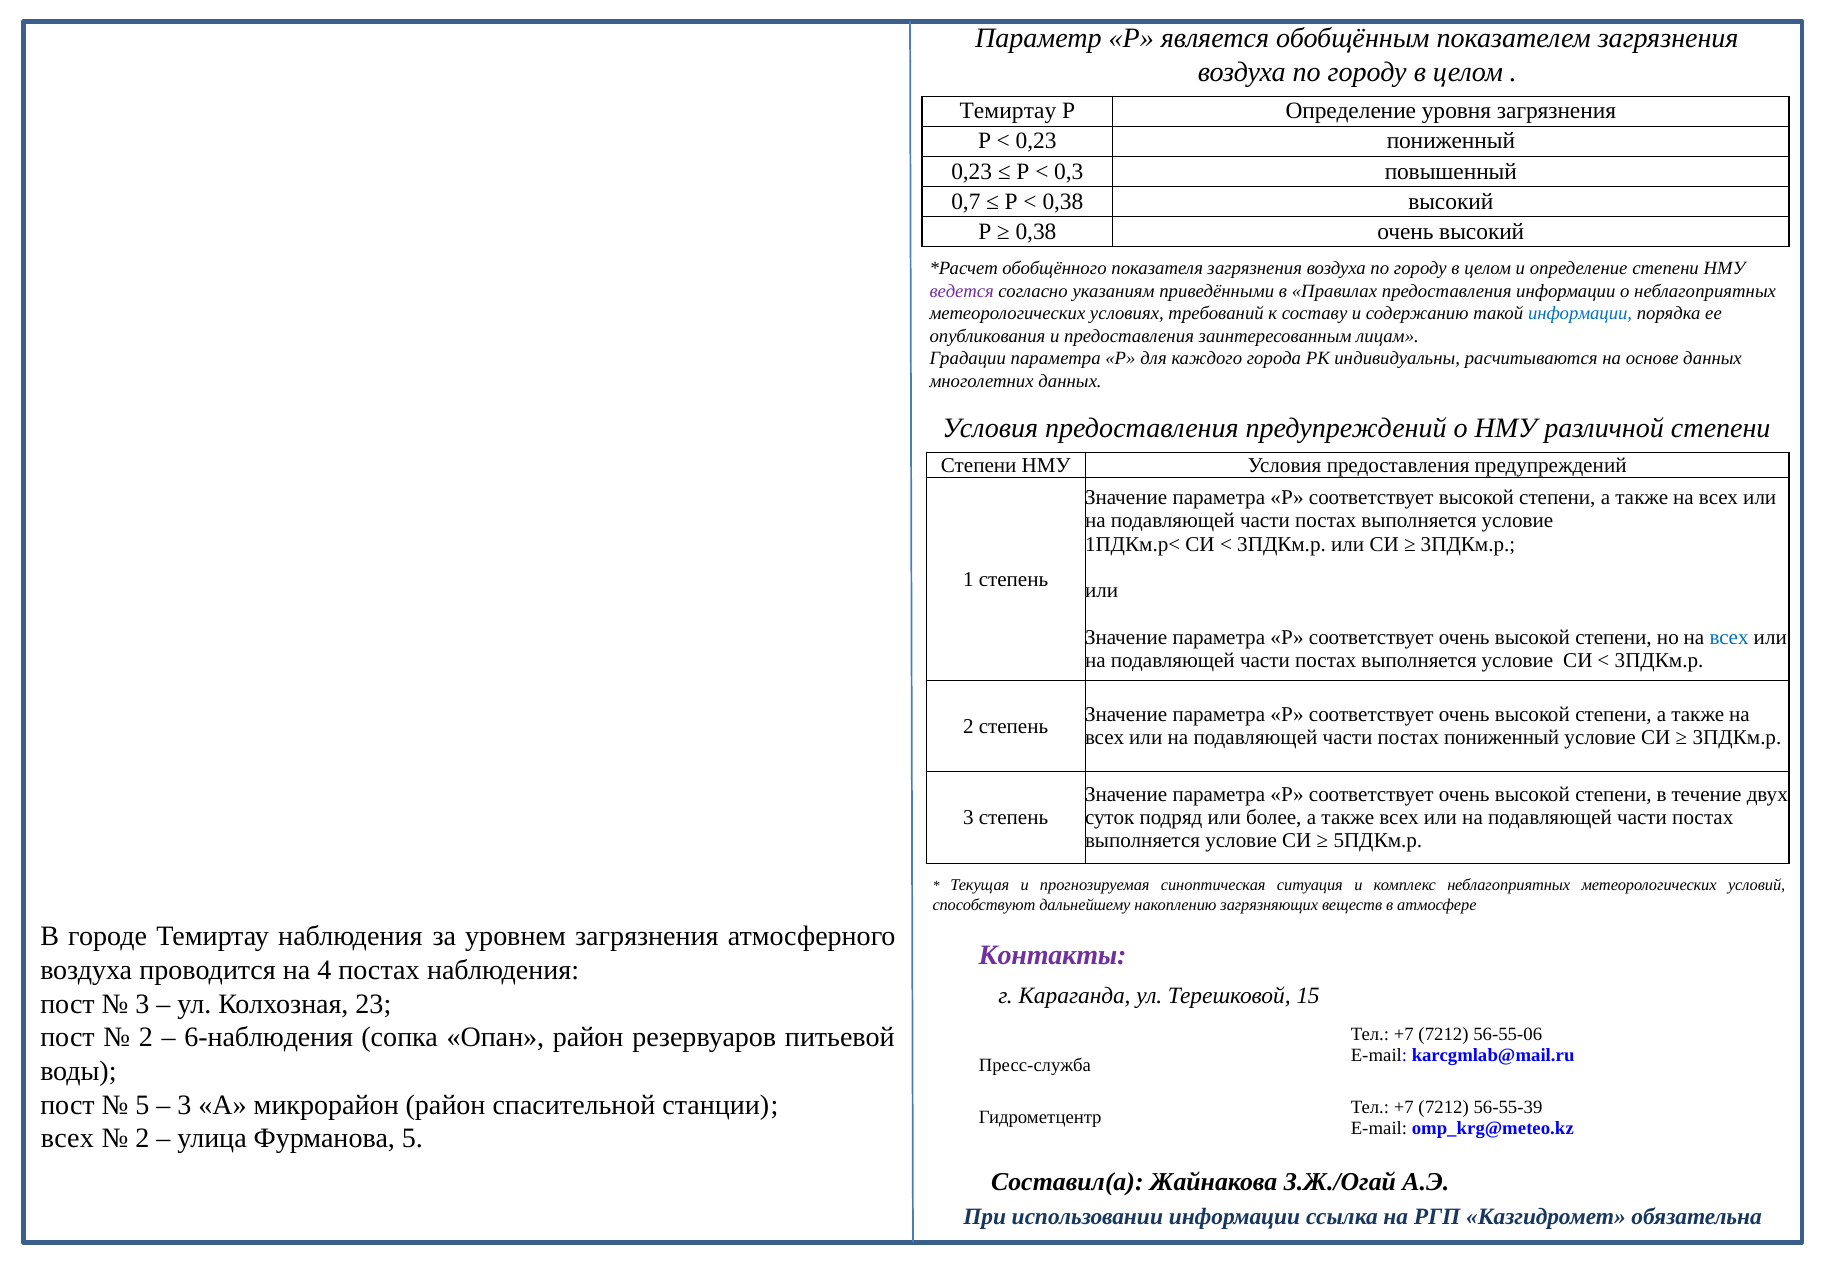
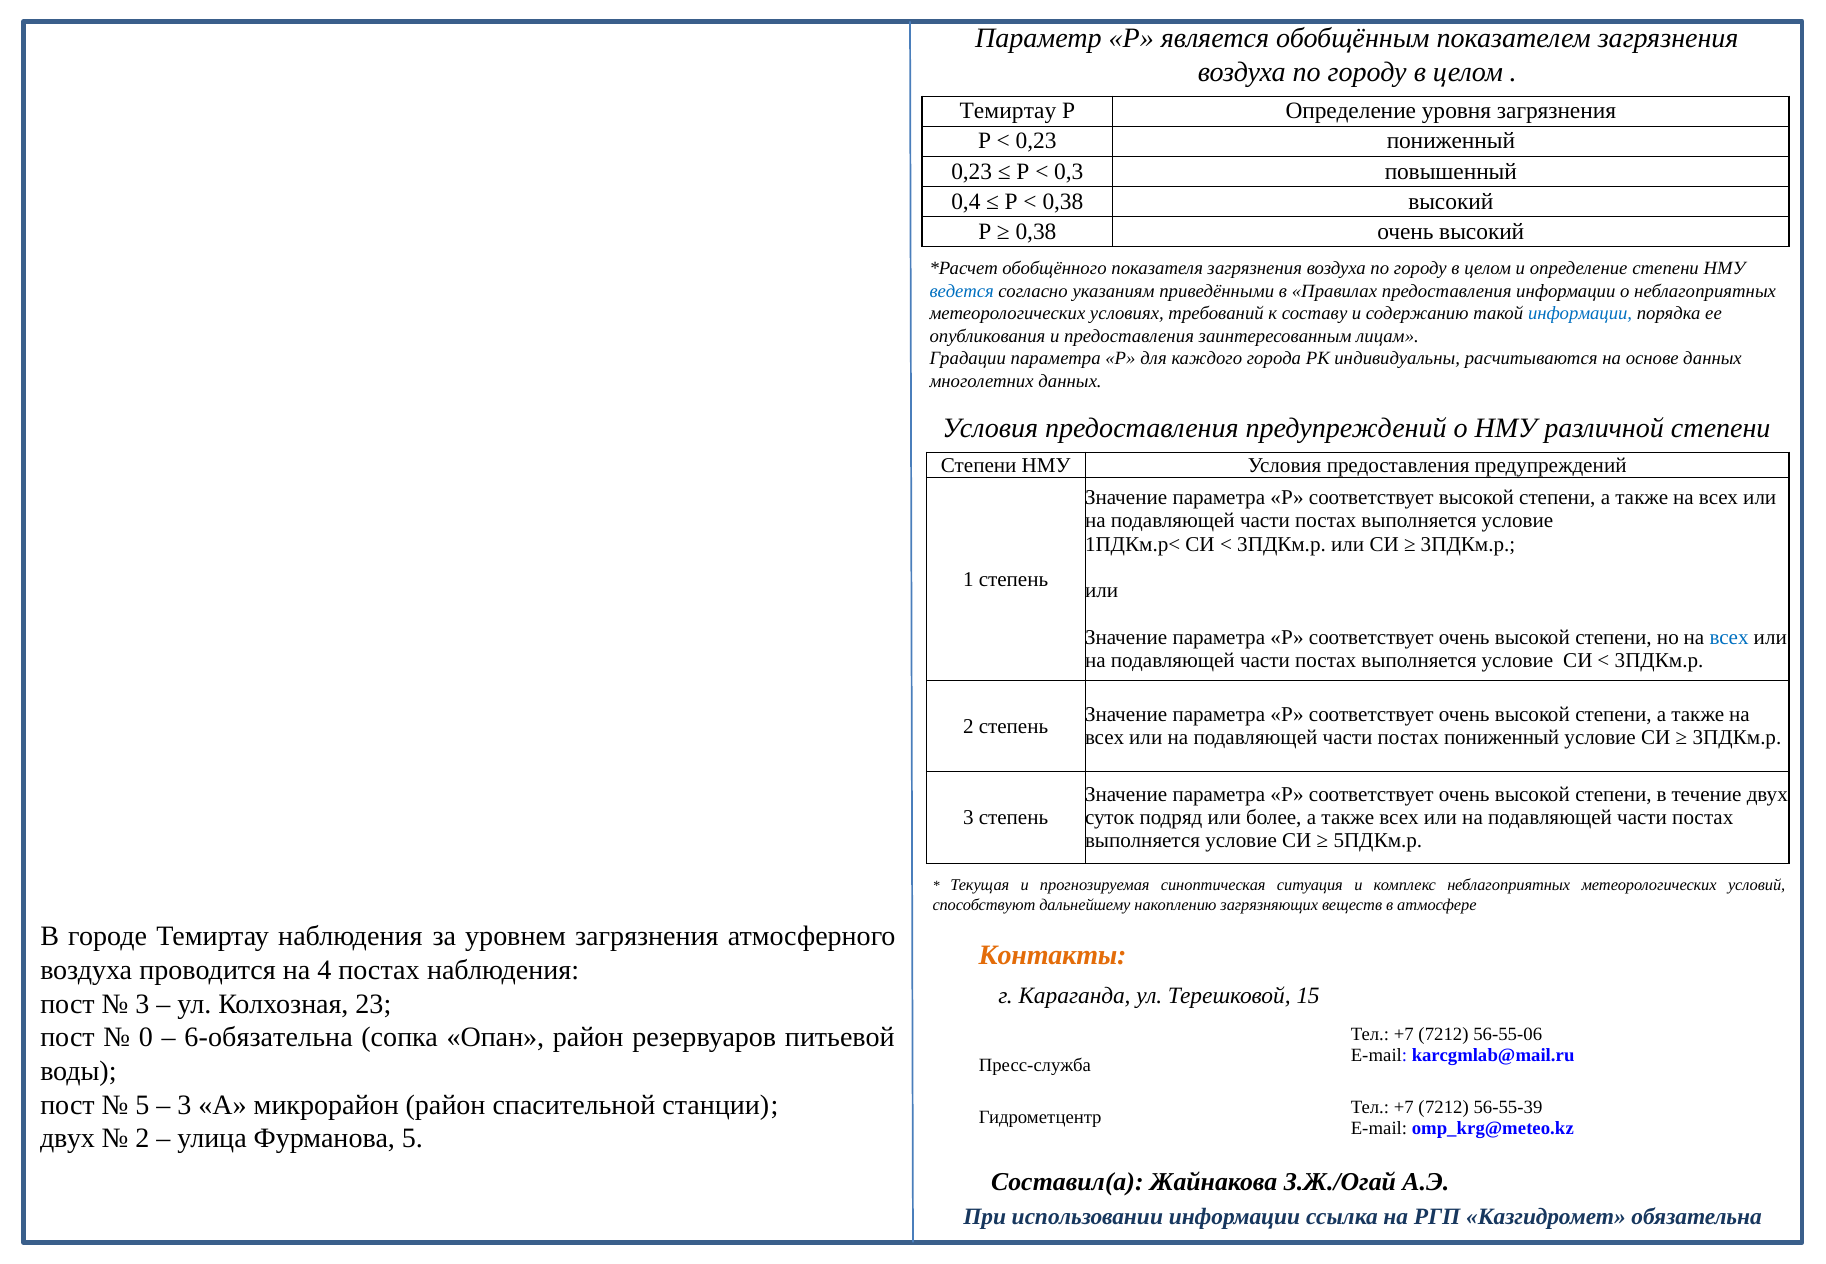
0,7: 0,7 -> 0,4 (966, 201)
ведется colour: purple -> blue (962, 291)
Контакты colour: purple -> orange (1053, 955)
2: 2 -> 0 (146, 1038)
6-наблюдения: 6-наблюдения -> 6-обязательна (269, 1038)
всех: всех -> двух (68, 1139)
